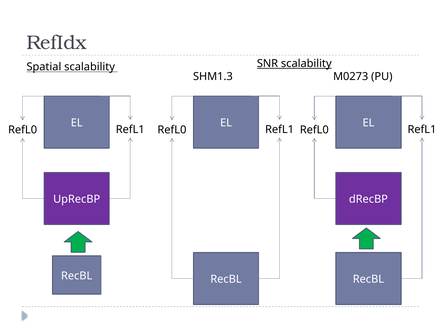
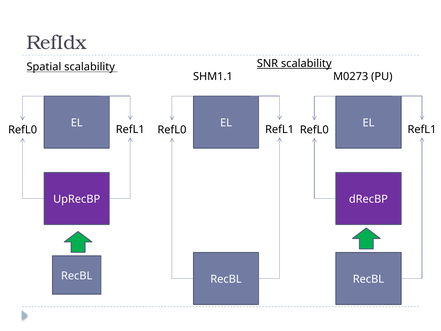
SHM1.3: SHM1.3 -> SHM1.1 (213, 77)
